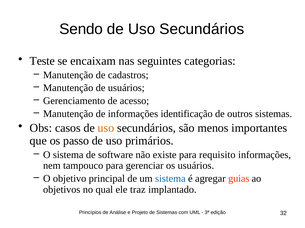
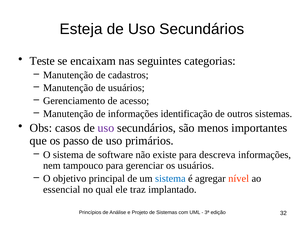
Sendo: Sendo -> Esteja (81, 29)
uso colour: orange -> purple (106, 128)
requisito: requisito -> descreva (217, 155)
guias: guias -> nível (239, 179)
objetivos: objetivos -> essencial (62, 190)
